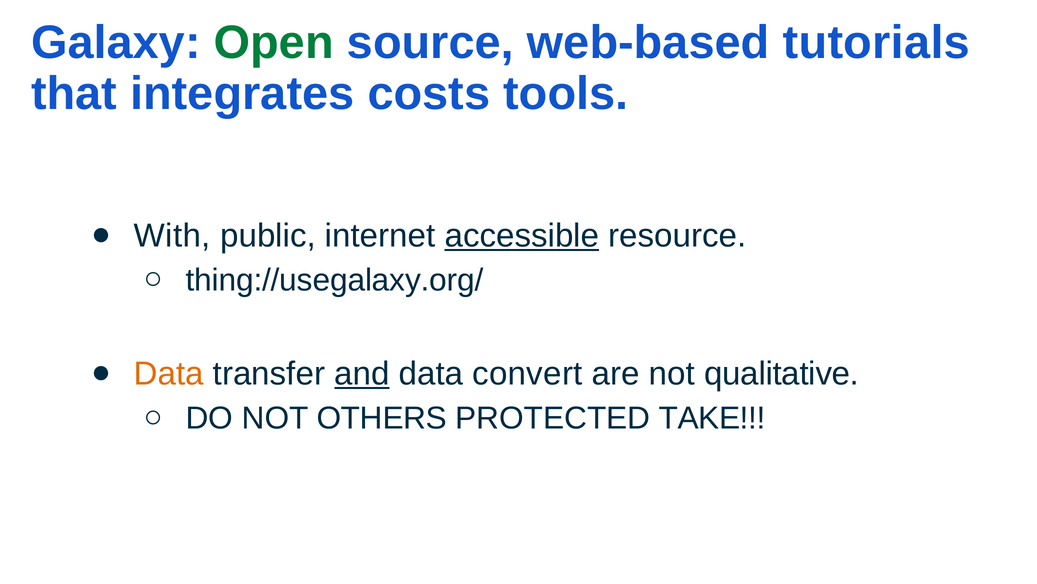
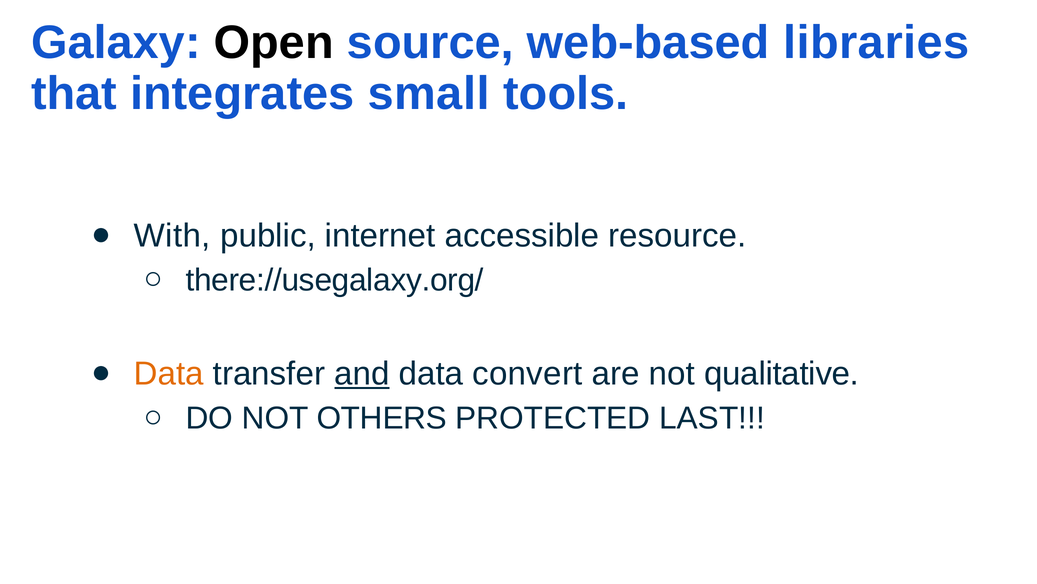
Open colour: green -> black (274, 43)
tutorials: tutorials -> libraries (876, 43)
costs: costs -> small (429, 93)
accessible underline: present -> none (522, 235)
thing://usegalaxy.org/: thing://usegalaxy.org/ -> there://usegalaxy.org/ (335, 280)
TAKE: TAKE -> LAST (712, 418)
